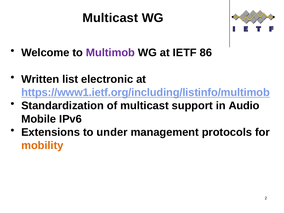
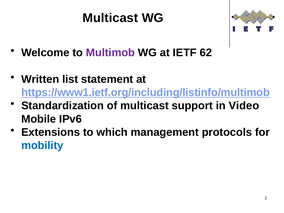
86: 86 -> 62 (206, 53)
electronic: electronic -> statement (107, 79)
Audio: Audio -> Video (244, 106)
under: under -> which (112, 132)
mobility colour: orange -> blue (42, 145)
